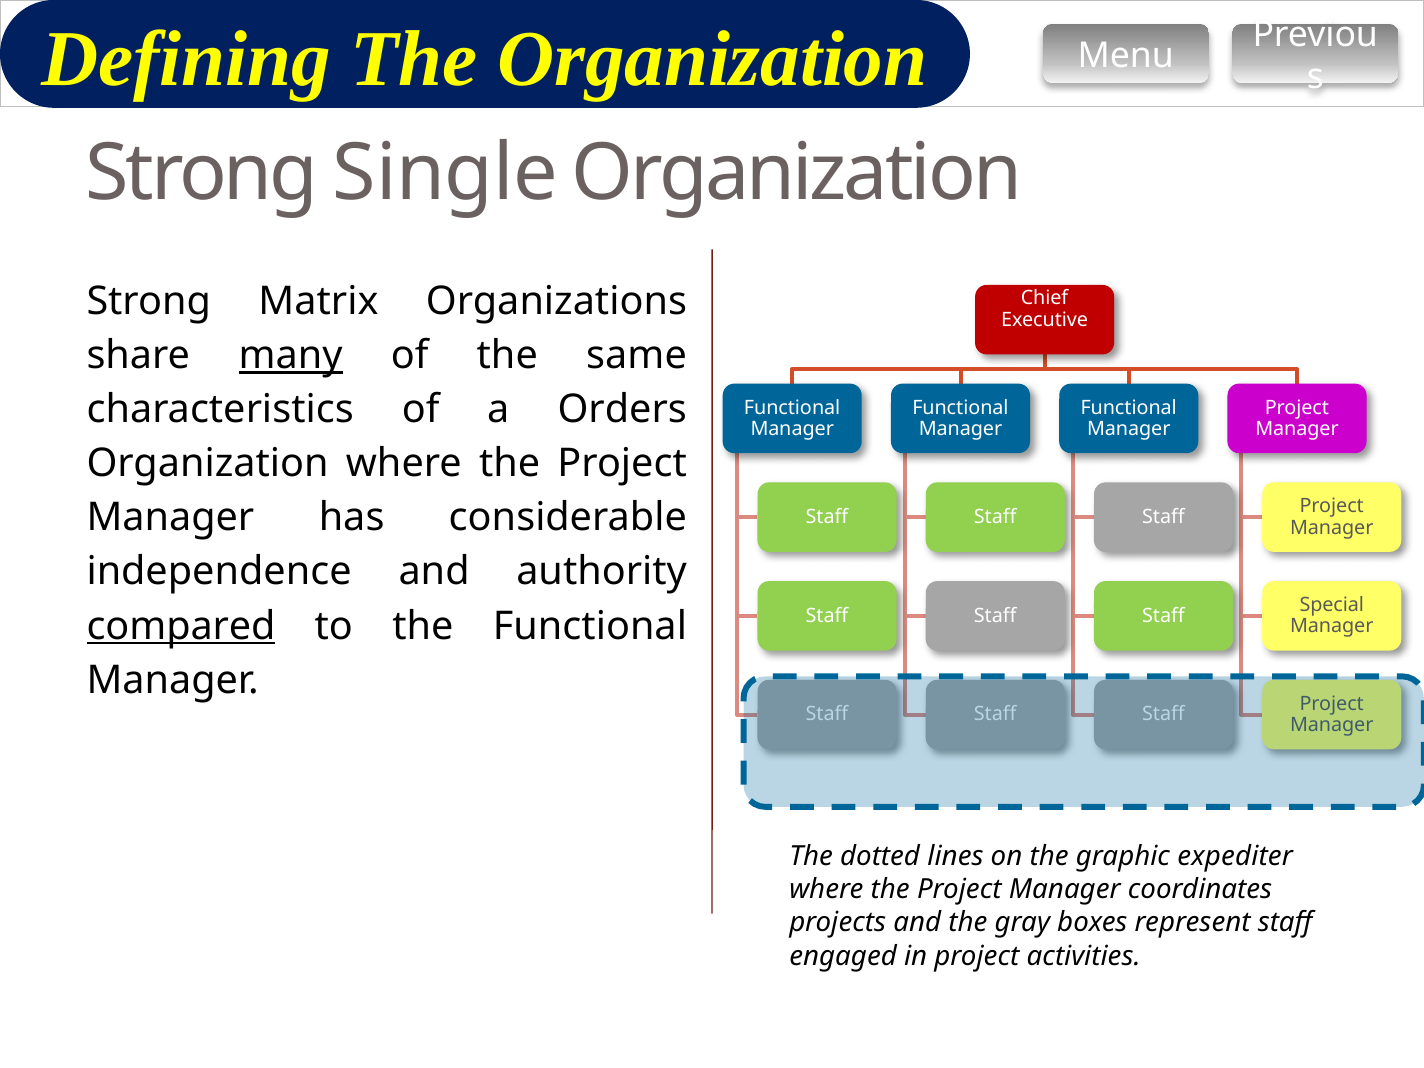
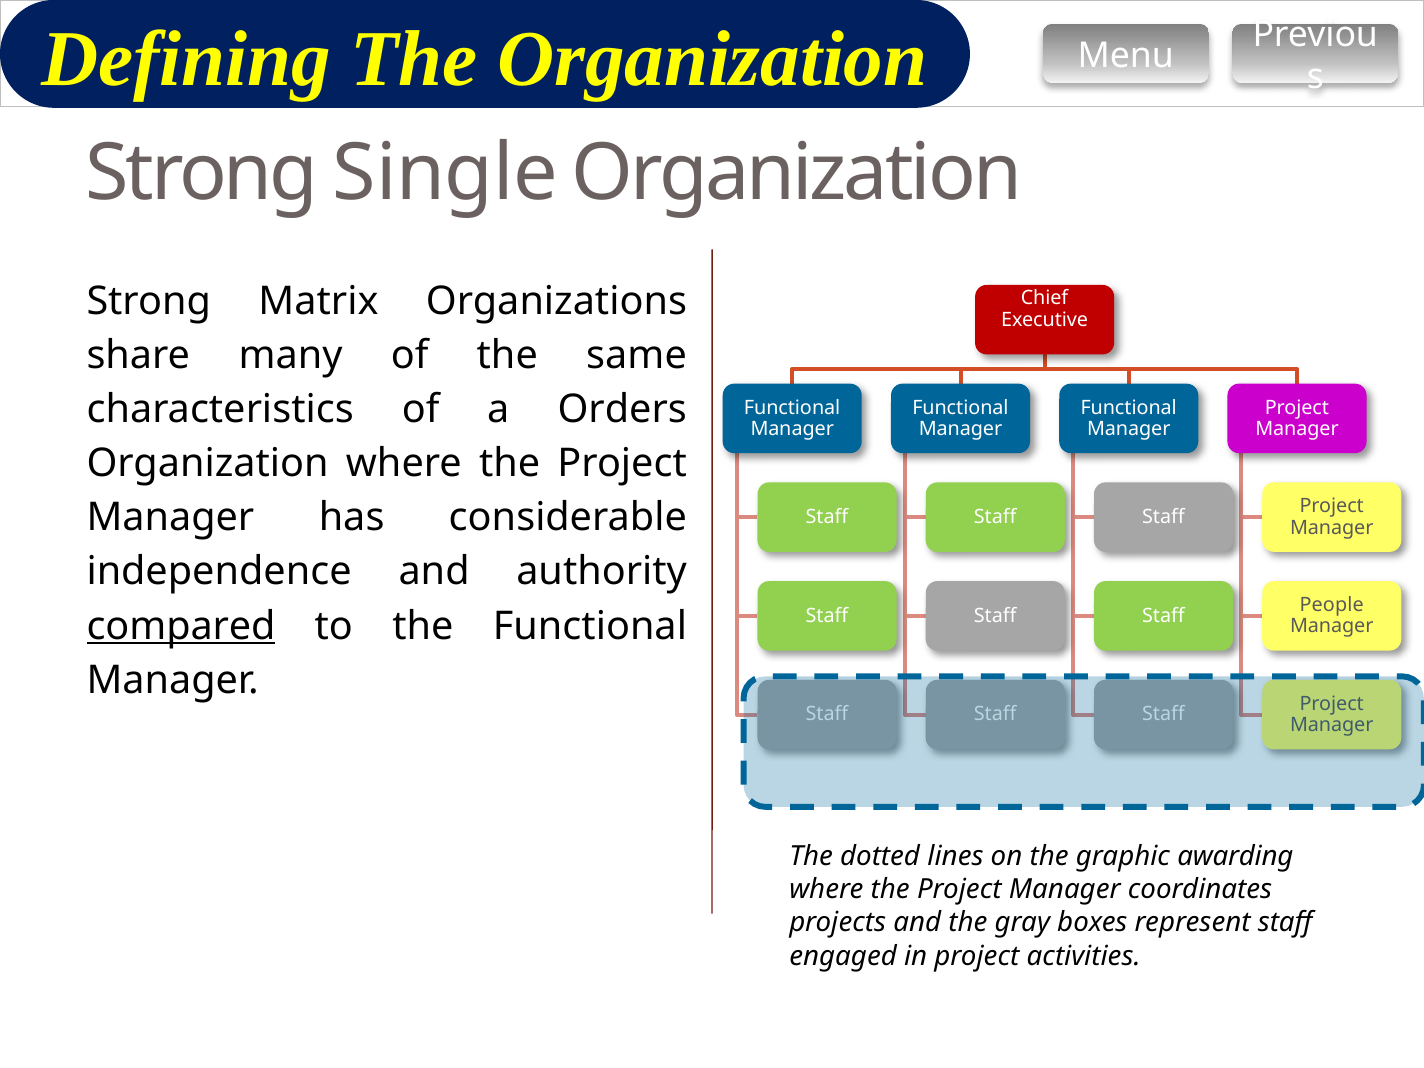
many underline: present -> none (291, 355)
Special: Special -> People (1332, 605)
expediter: expediter -> awarding (1235, 856)
